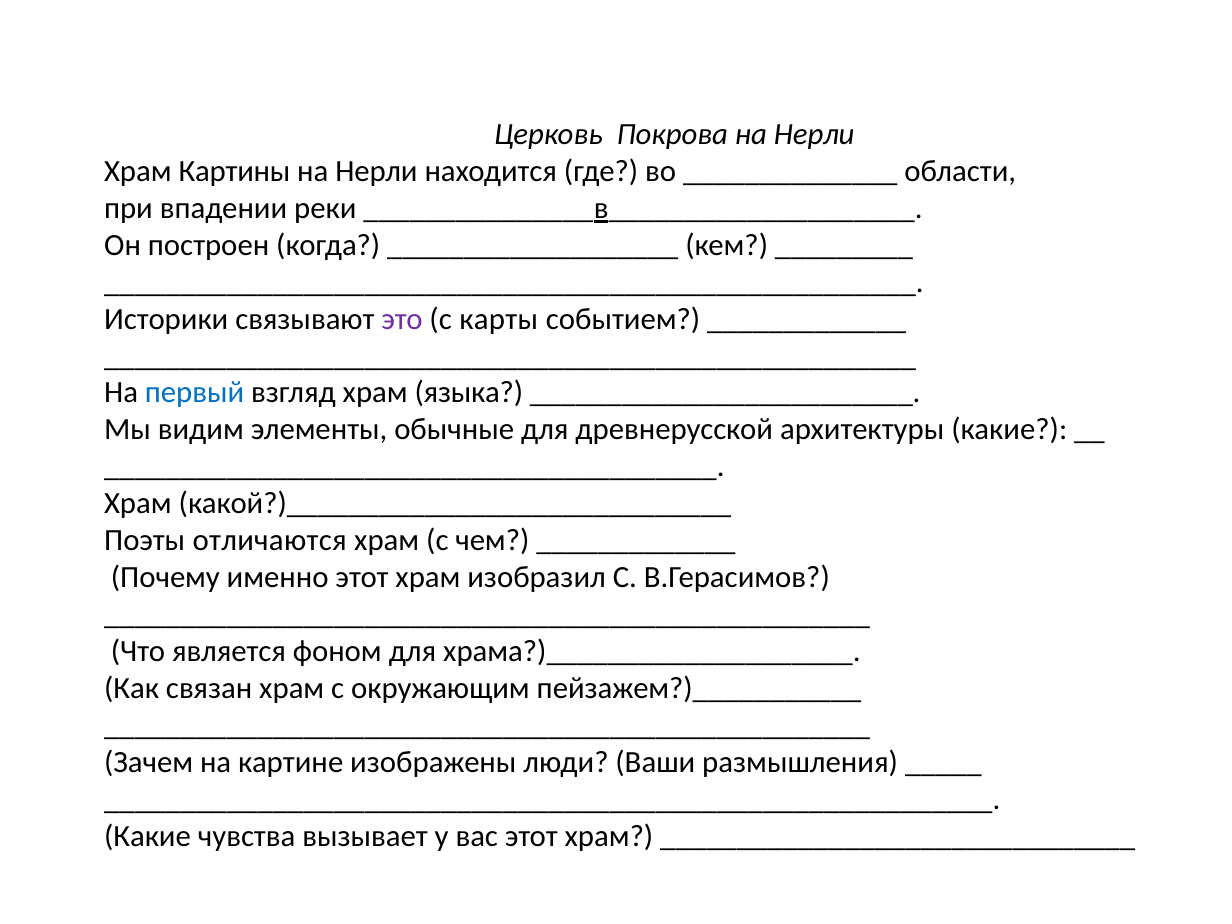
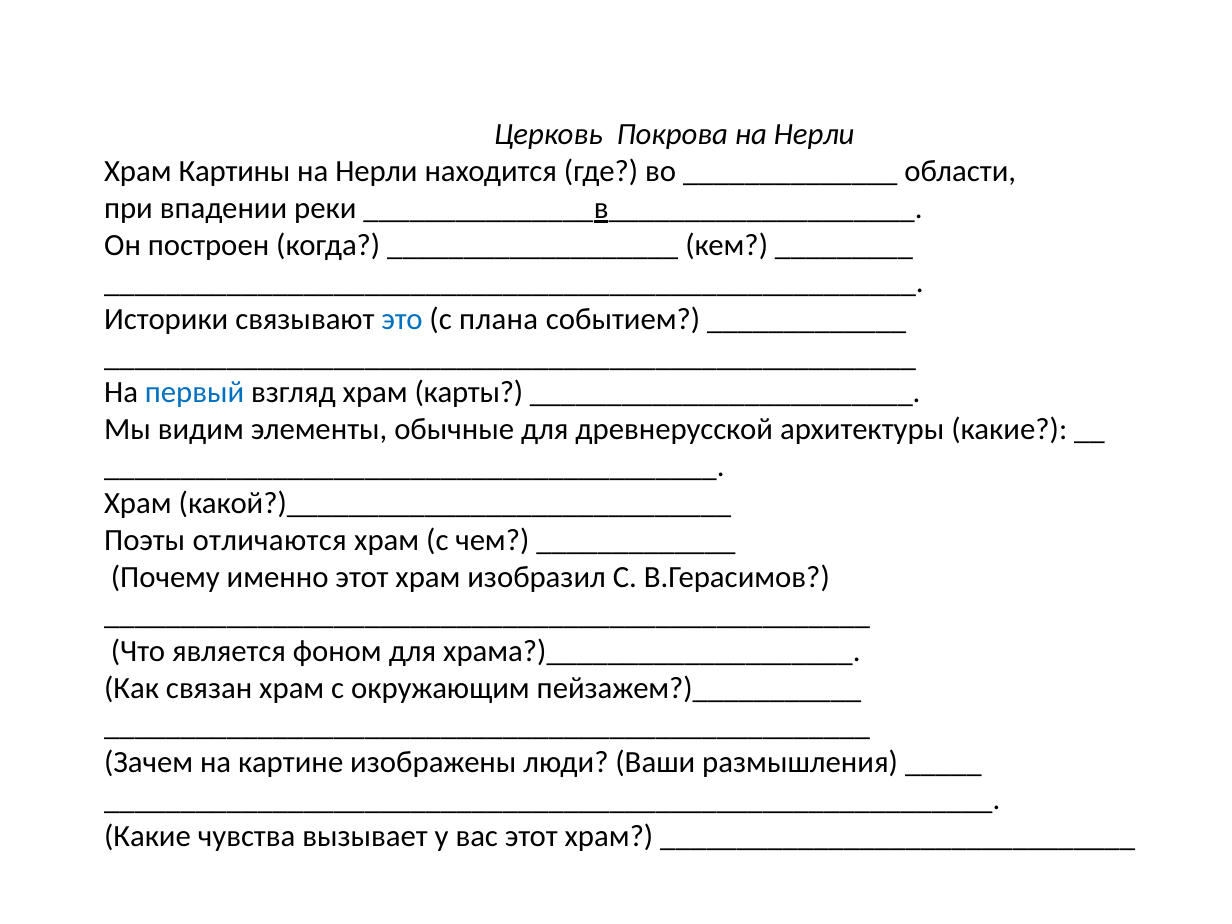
это colour: purple -> blue (402, 319)
карты: карты -> плана (499, 319)
языка: языка -> карты (469, 393)
